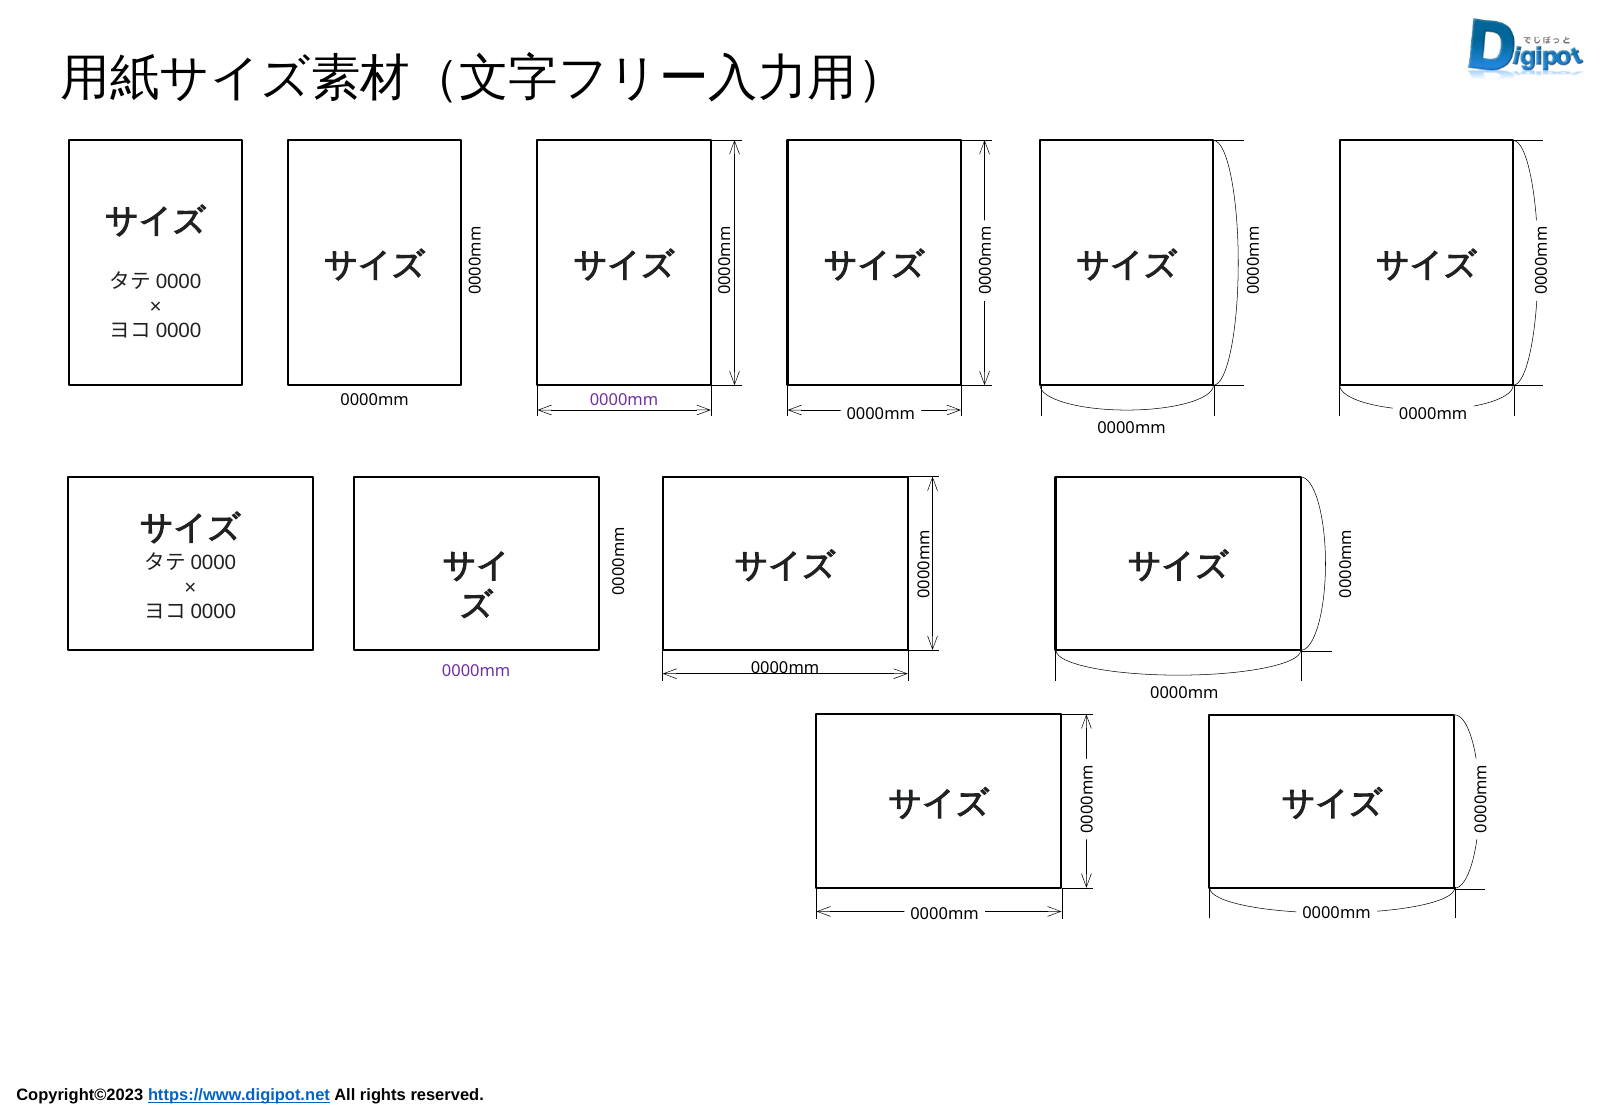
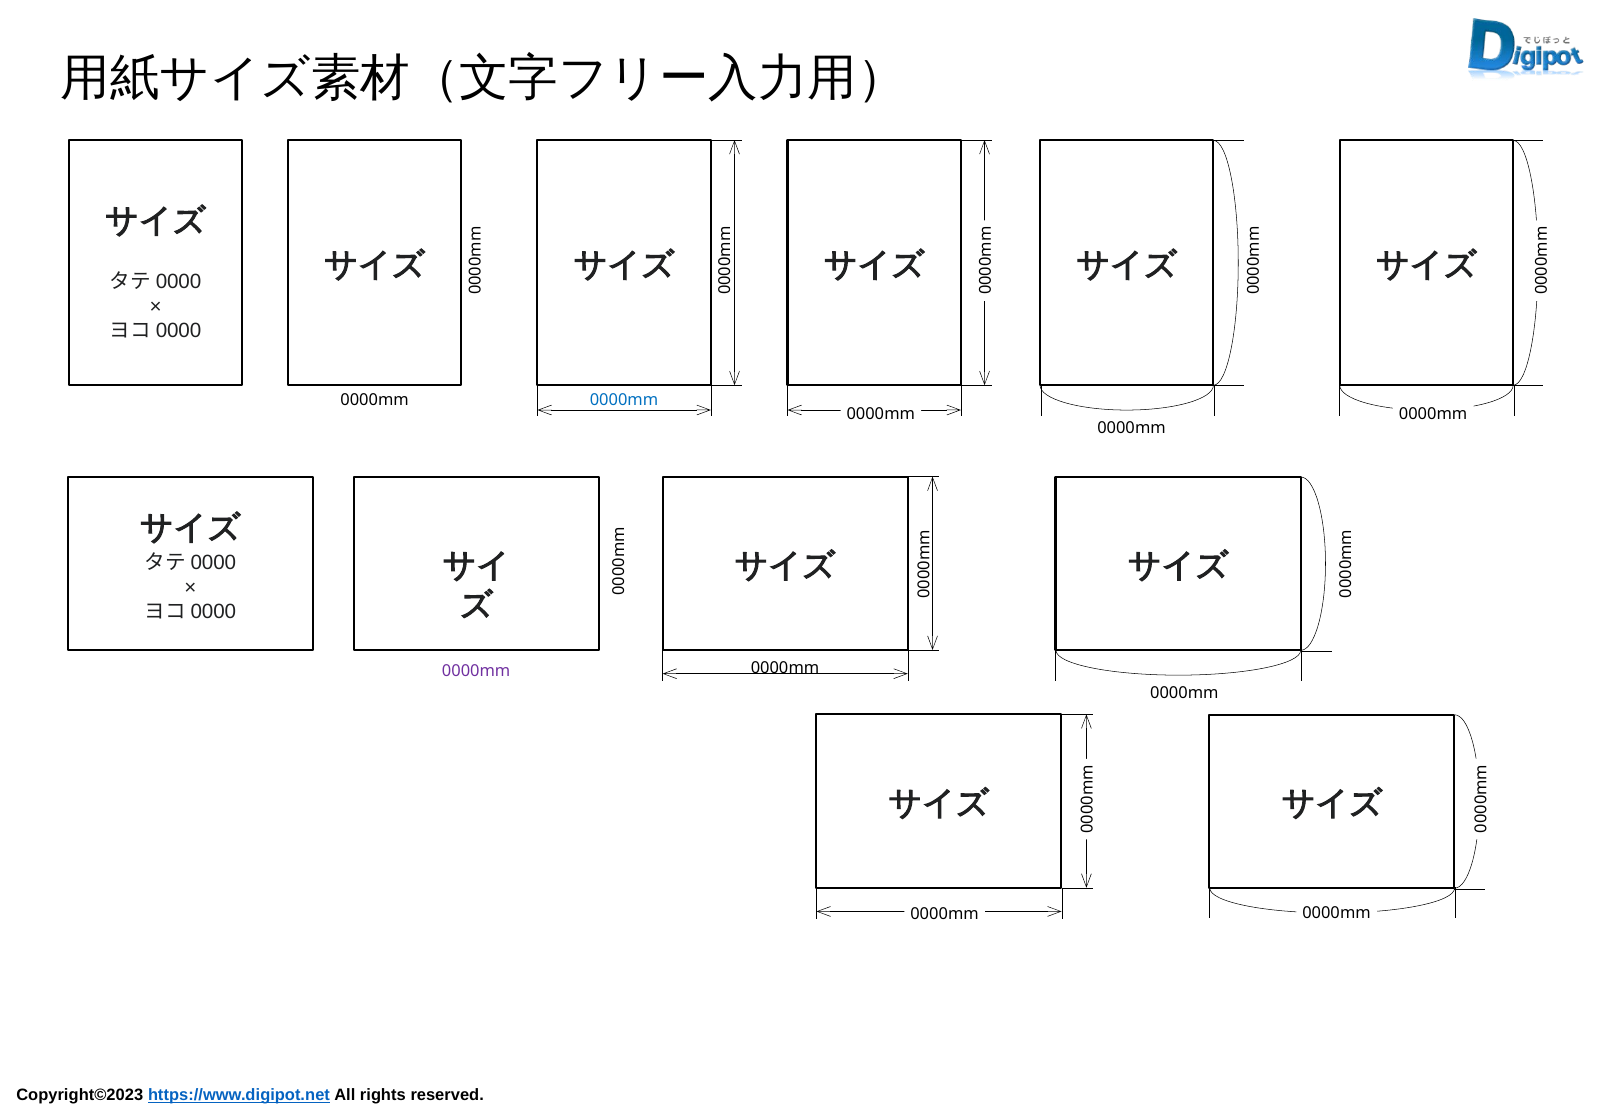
0000mm colour: purple -> blue (624, 400)
